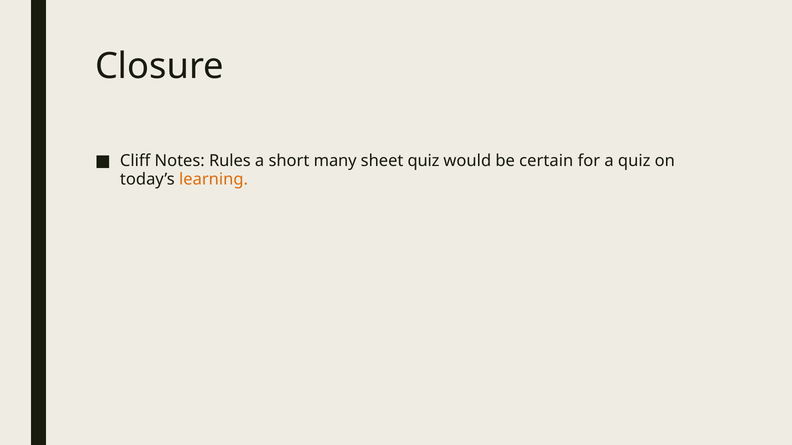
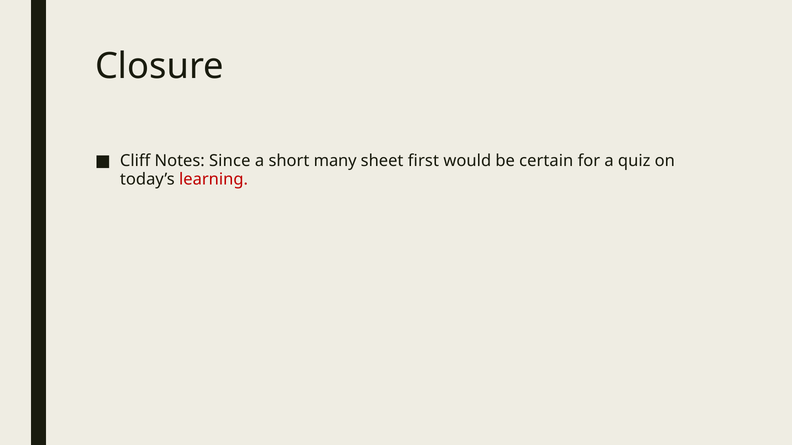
Rules: Rules -> Since (230, 161)
sheet quiz: quiz -> first (423, 161)
learning colour: orange -> red (214, 180)
